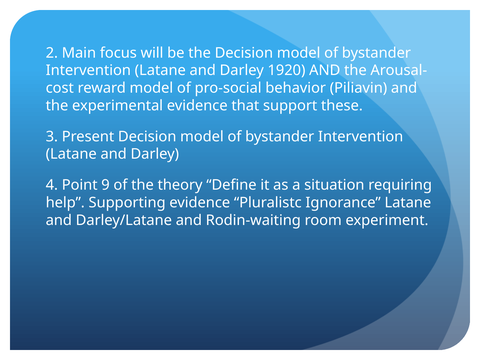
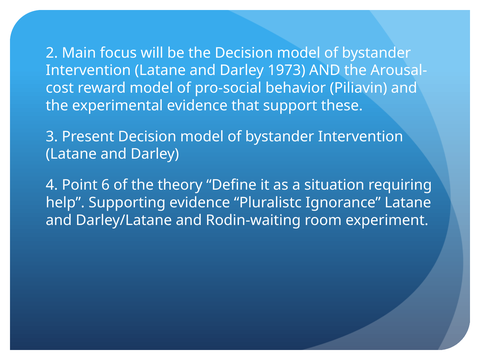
1920: 1920 -> 1973 (286, 70)
9: 9 -> 6 (106, 185)
